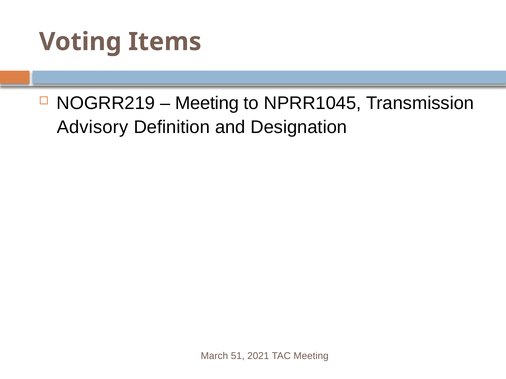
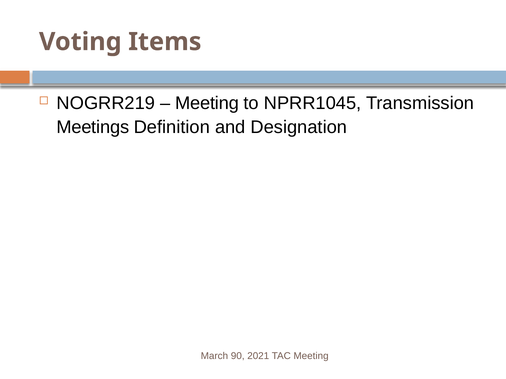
Advisory: Advisory -> Meetings (93, 127)
51: 51 -> 90 (238, 357)
